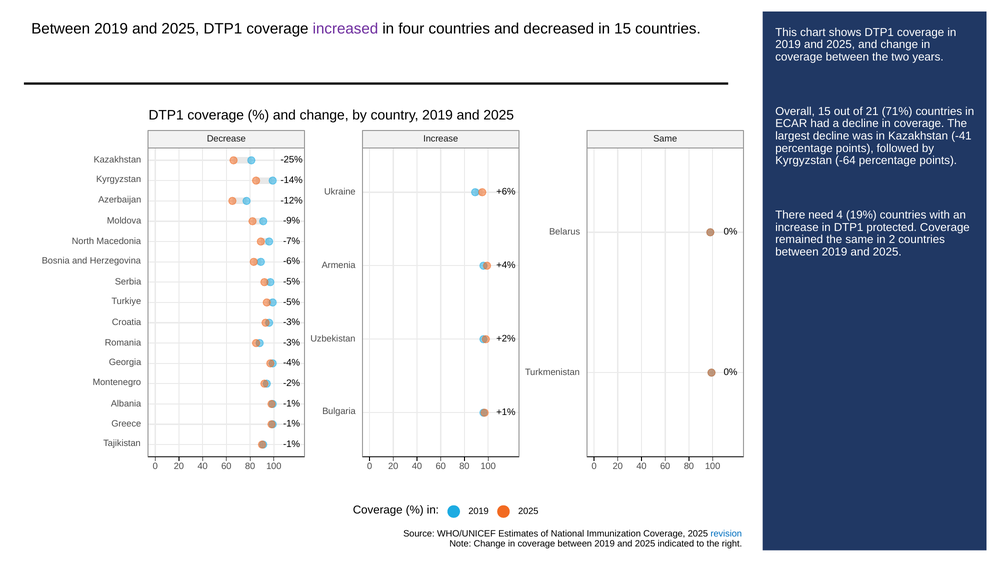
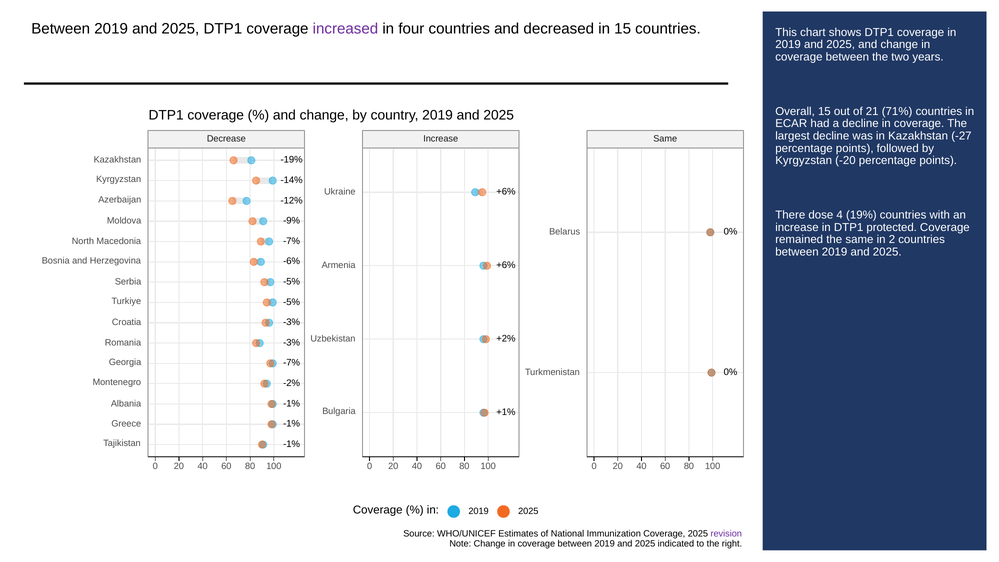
-41: -41 -> -27 (961, 136)
-25%: -25% -> -19% (292, 160)
-64: -64 -> -20 (845, 161)
need: need -> dose (821, 215)
+4%: +4% -> +6% (506, 265)
-4%: -4% -> -7% (292, 363)
revision colour: blue -> purple (726, 534)
